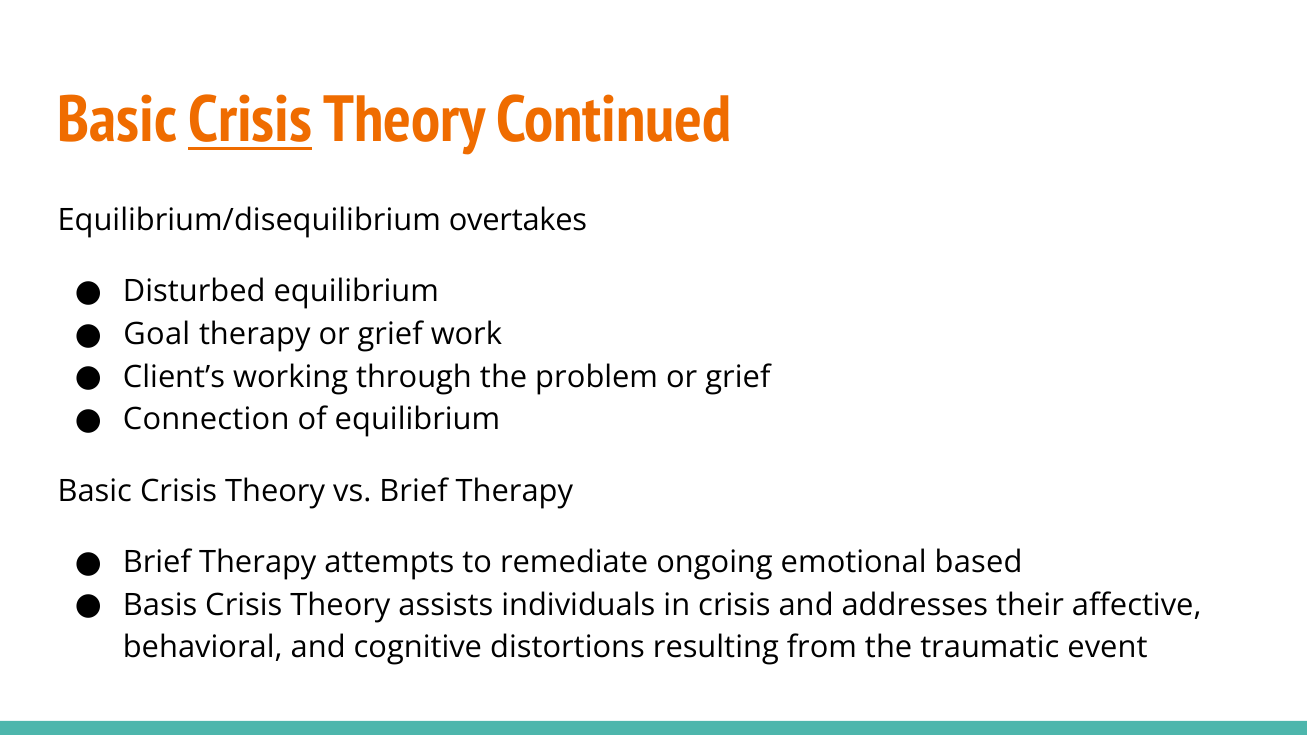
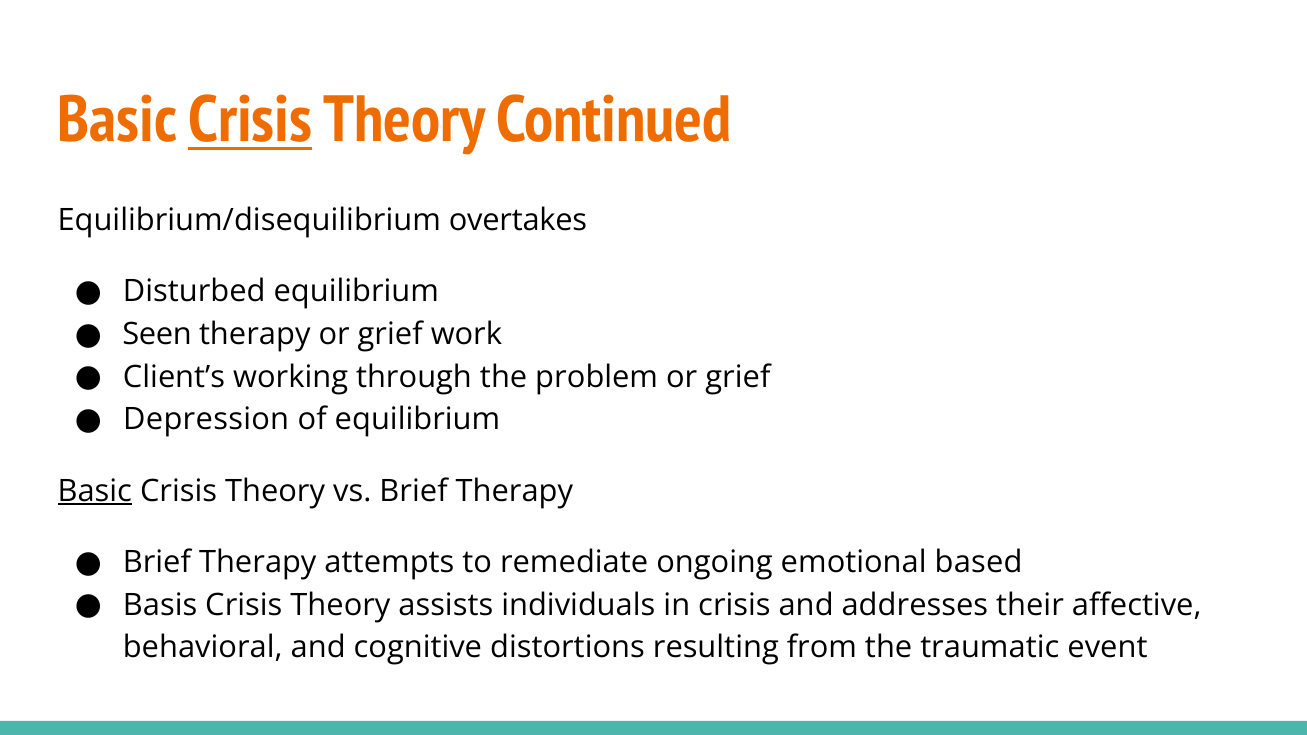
Goal: Goal -> Seen (157, 334)
Connection: Connection -> Depression (206, 420)
Basic underline: none -> present (95, 491)
